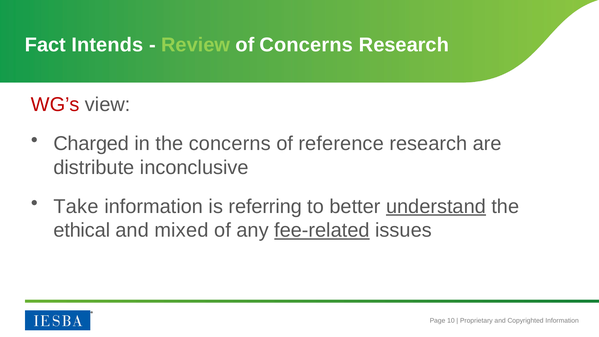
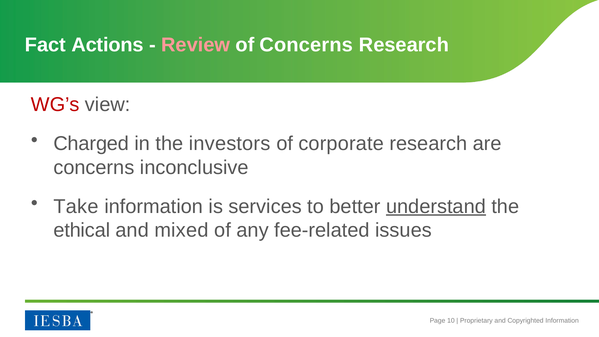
Intends: Intends -> Actions (108, 45)
Review colour: light green -> pink (196, 45)
the concerns: concerns -> investors (230, 143)
reference: reference -> corporate (341, 143)
distribute: distribute -> concerns (94, 167)
referring: referring -> services (265, 206)
fee-related underline: present -> none (322, 230)
